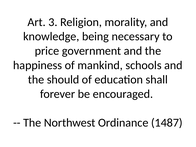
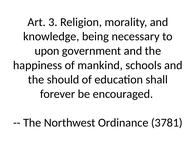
price: price -> upon (47, 51)
1487: 1487 -> 3781 (167, 123)
